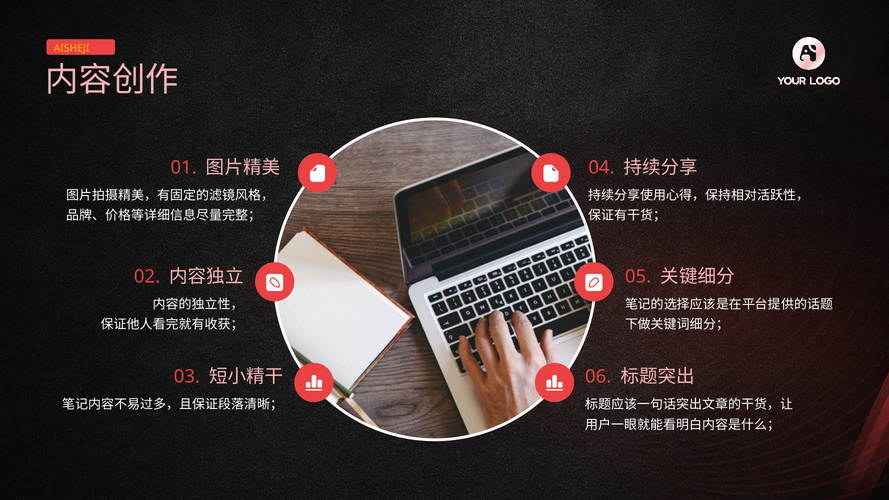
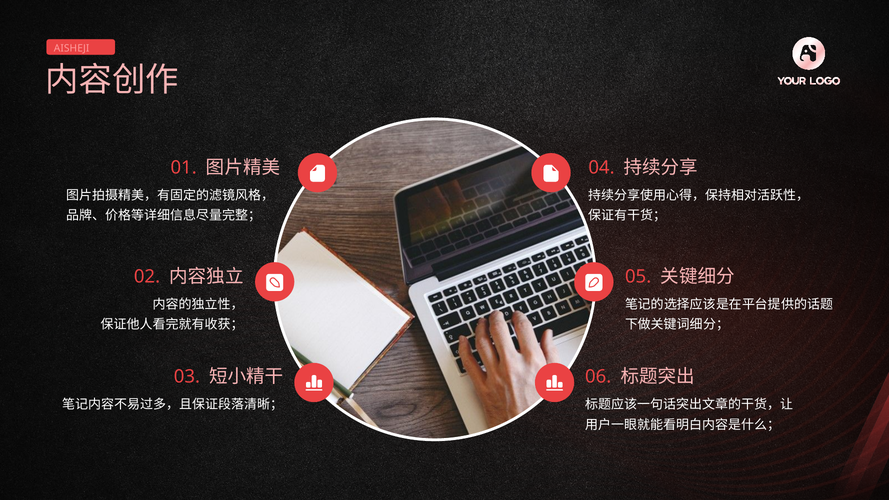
AISHEJI colour: yellow -> pink (72, 48)
